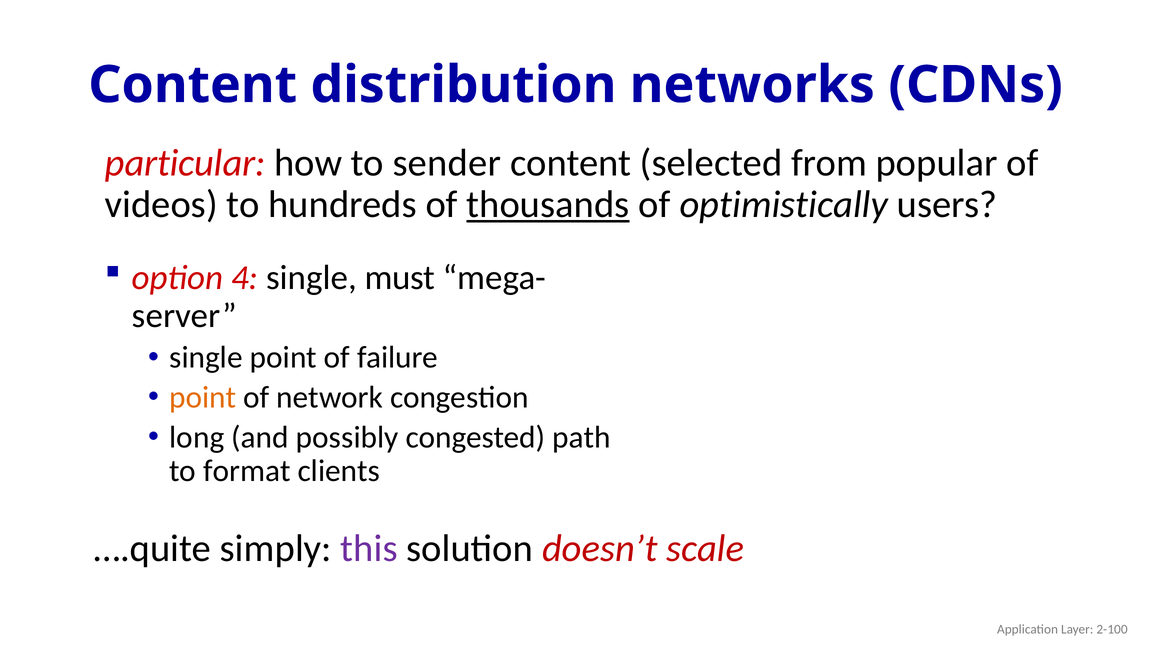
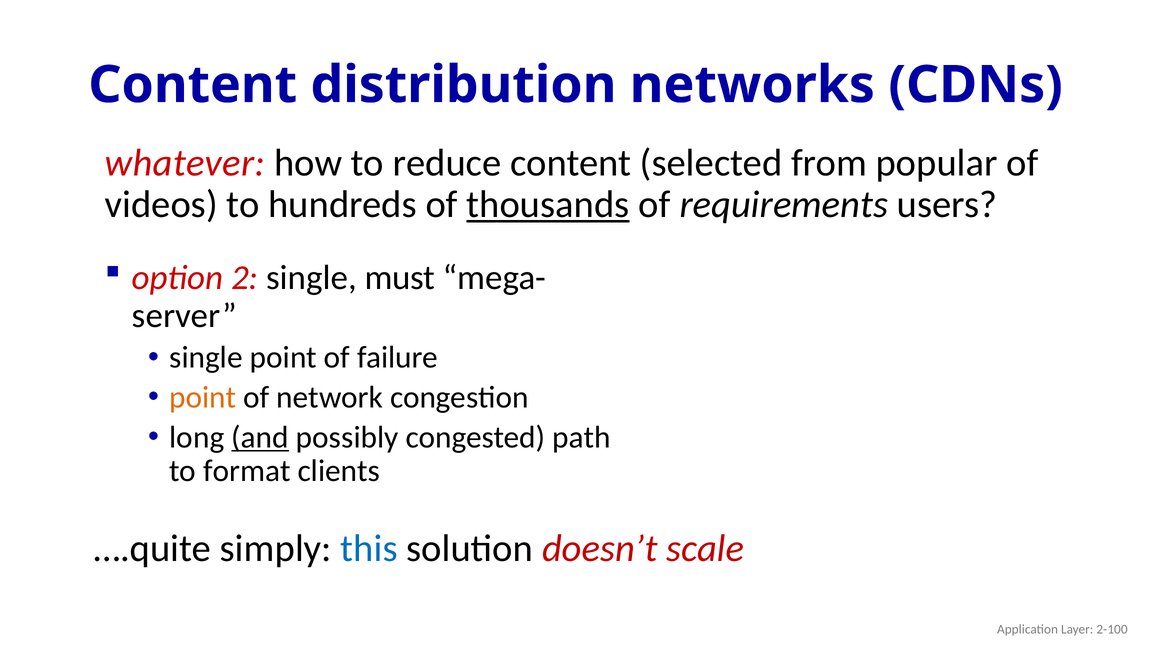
particular: particular -> whatever (185, 163)
sender: sender -> reduce (447, 163)
optimistically: optimistically -> requirements (784, 205)
4: 4 -> 2 (245, 278)
and underline: none -> present (260, 437)
this colour: purple -> blue (369, 549)
